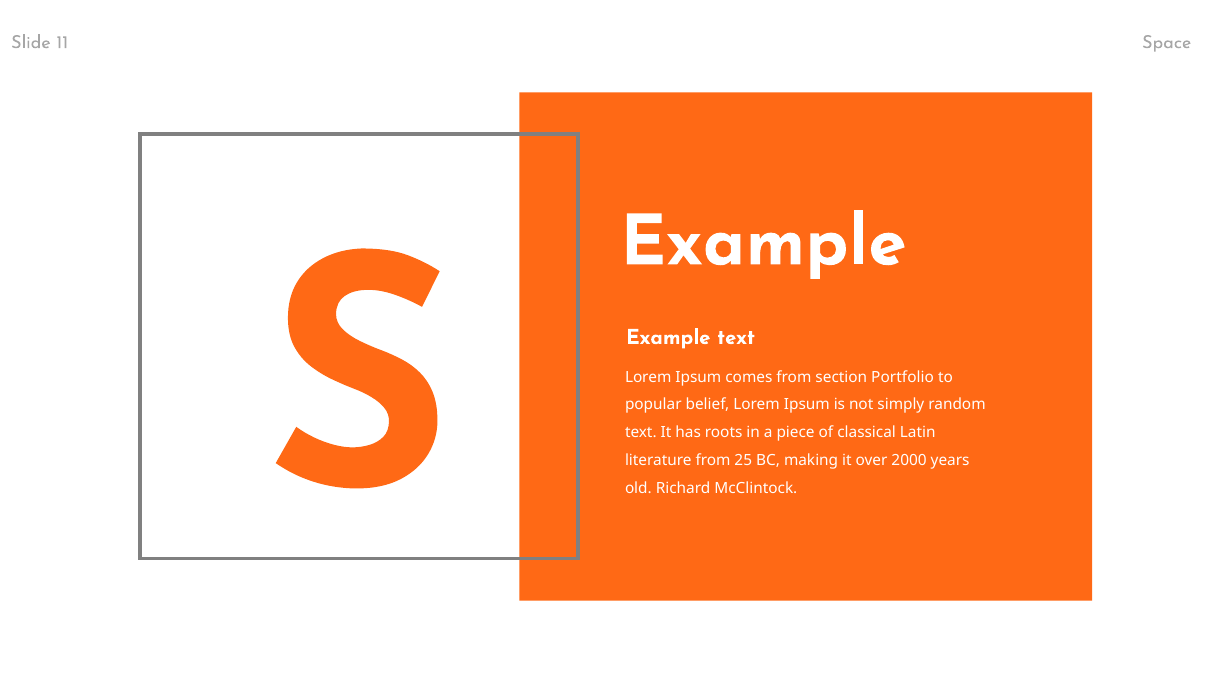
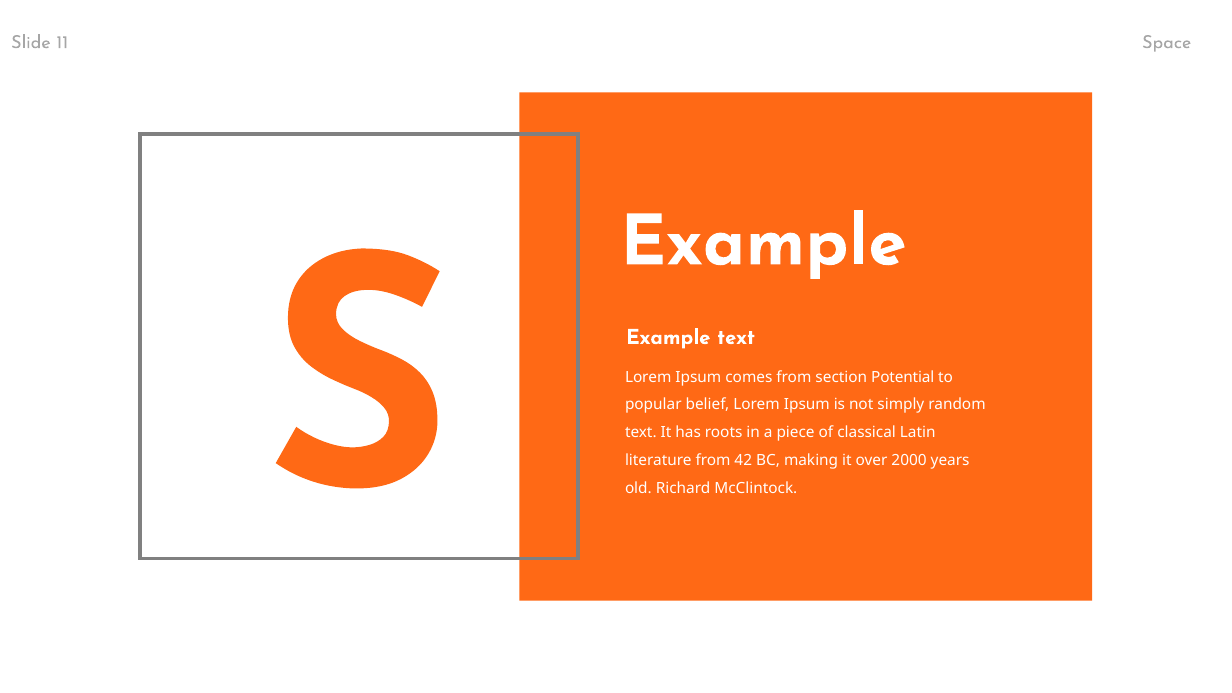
Portfolio: Portfolio -> Potential (903, 377)
25: 25 -> 42 (743, 460)
